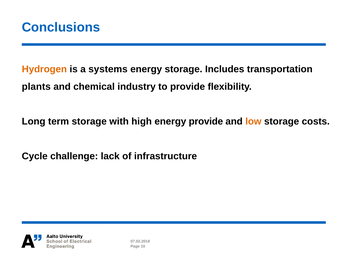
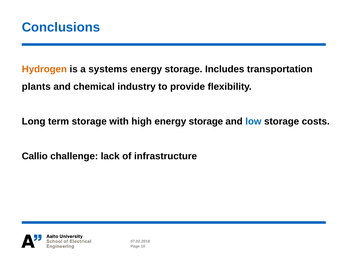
high energy provide: provide -> storage (206, 121)
low colour: orange -> blue (253, 121)
Cycle: Cycle -> Callio (35, 156)
